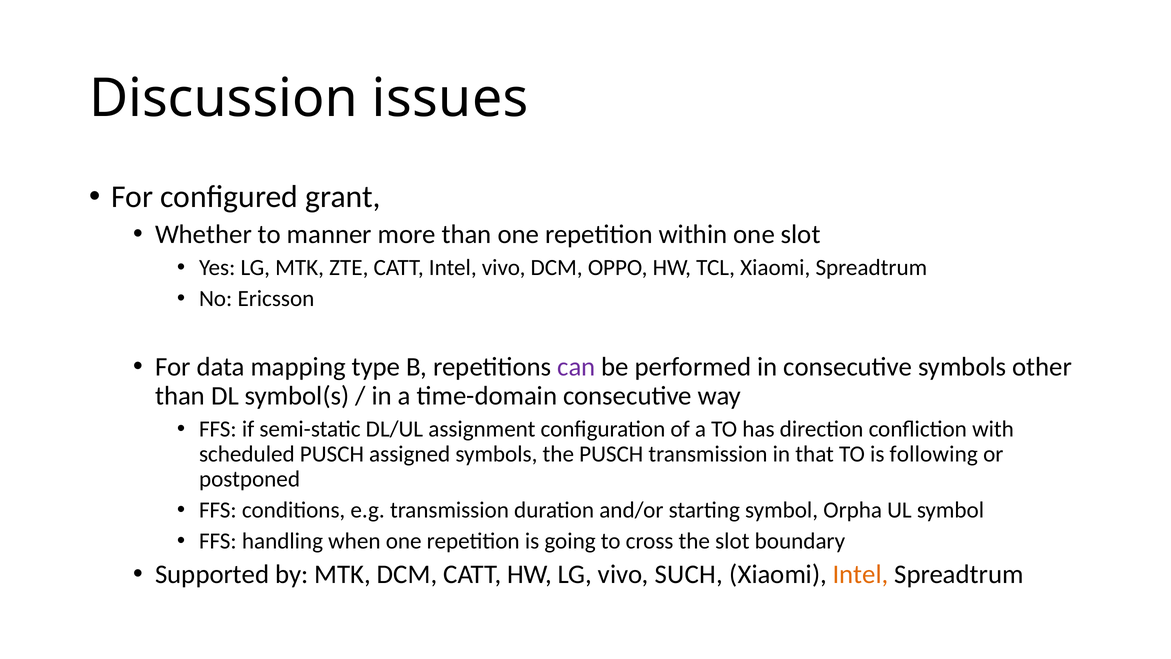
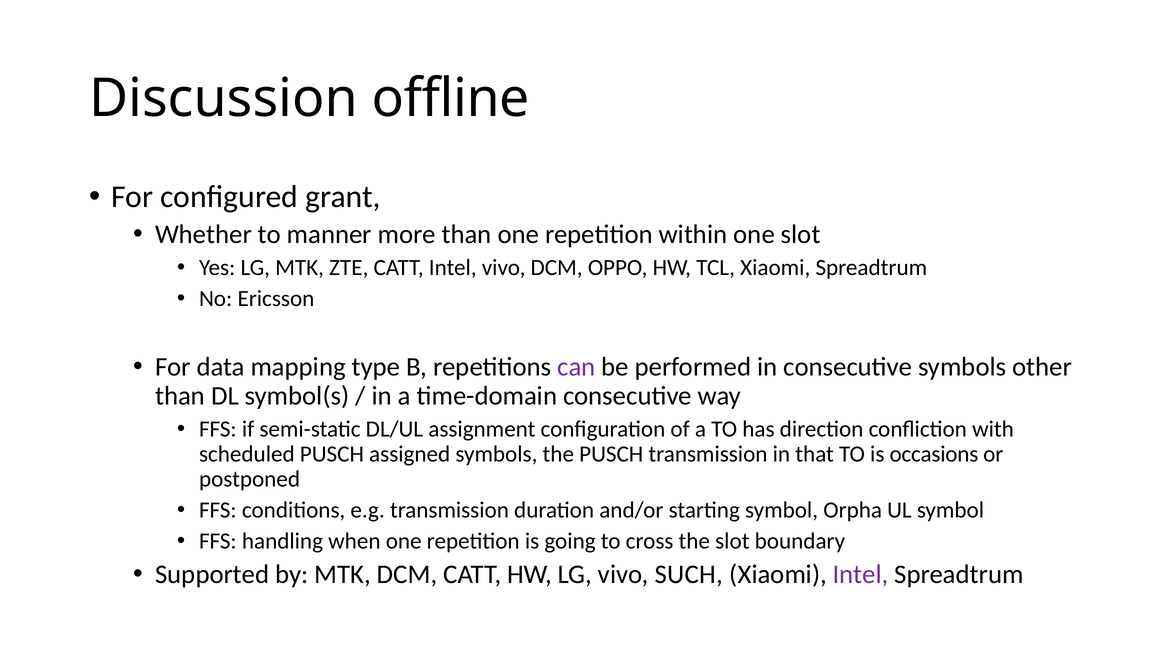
issues: issues -> offline (451, 98)
following: following -> occasions (934, 454)
Intel colour: orange -> purple (861, 574)
